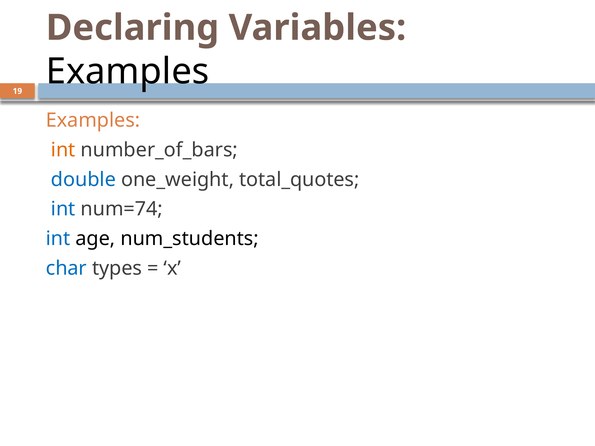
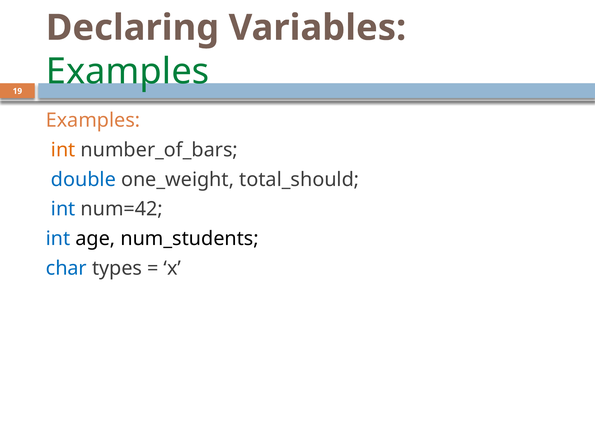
Examples colour: black -> green (128, 71)
total_quotes: total_quotes -> total_should (299, 180)
num=74: num=74 -> num=42 (122, 209)
